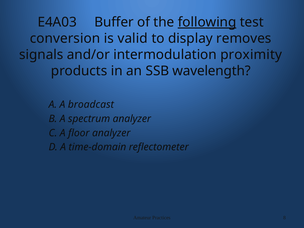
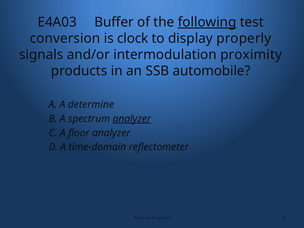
valid: valid -> clock (133, 38)
removes: removes -> properly (244, 38)
wavelength: wavelength -> automobile (212, 71)
broadcast: broadcast -> determine (91, 105)
analyzer underline: none -> present (132, 119)
